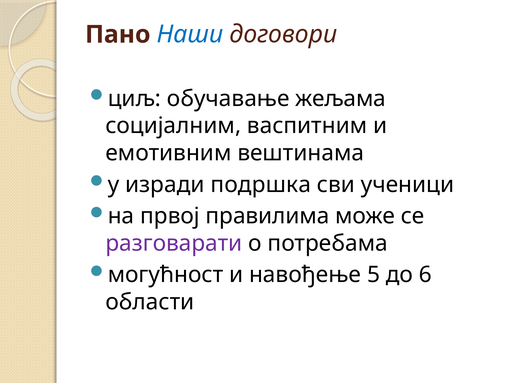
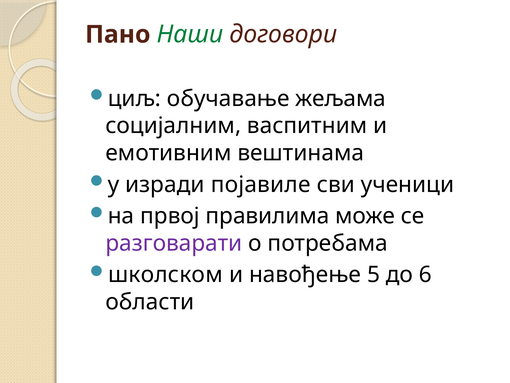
Наши colour: blue -> green (190, 34)
подршка: подршка -> појавиле (261, 184)
могућност: могућност -> школском (165, 274)
